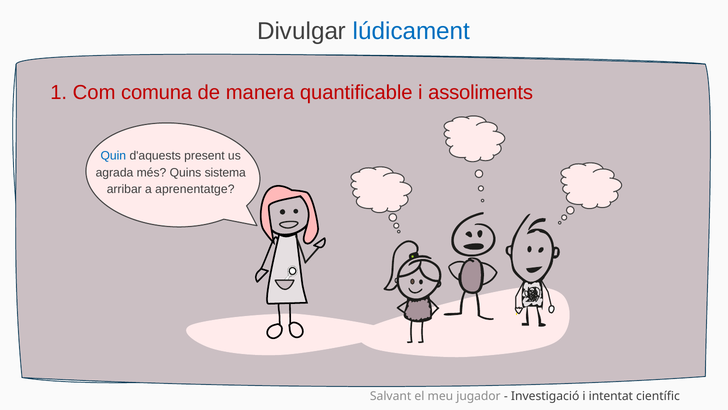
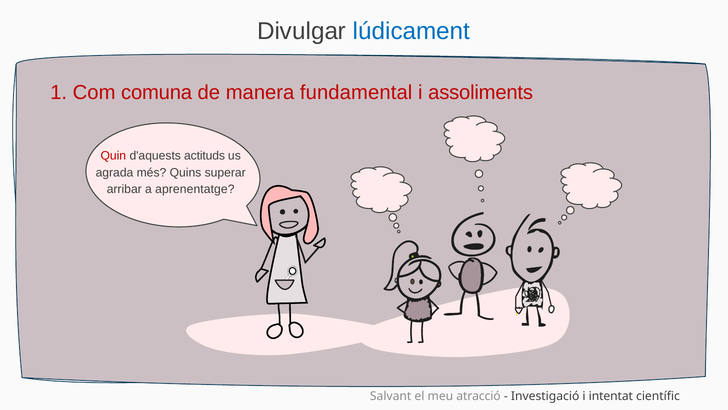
quantificable: quantificable -> fundamental (356, 92)
Quin colour: blue -> red (113, 156)
present: present -> actituds (205, 156)
sistema: sistema -> superar (225, 172)
jugador: jugador -> atracció (478, 396)
